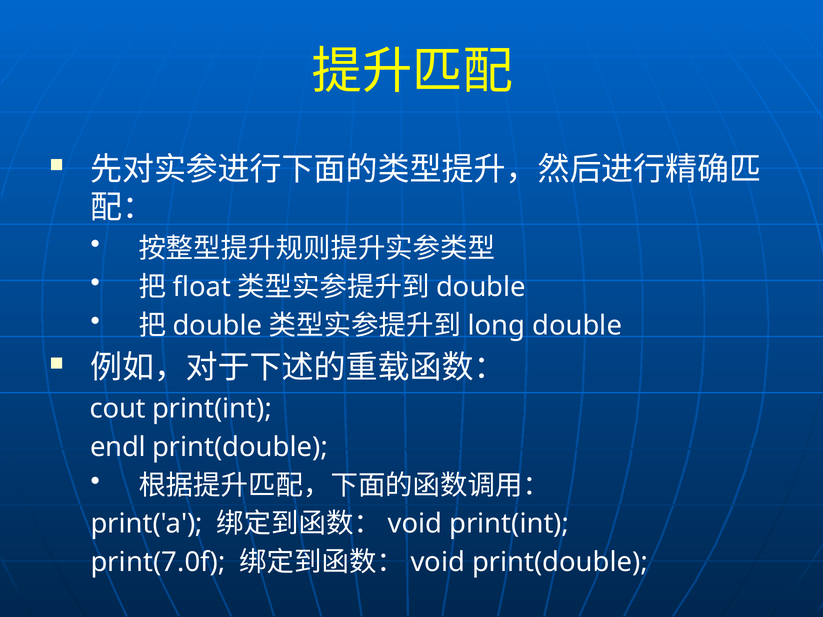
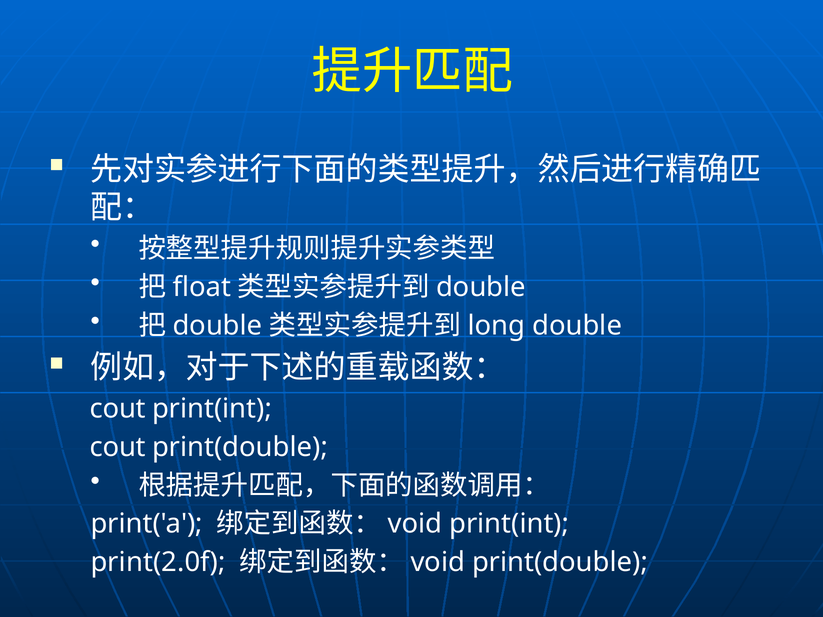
endl: endl -> cout (118, 447)
print(7.0f: print(7.0f -> print(2.0f (158, 562)
